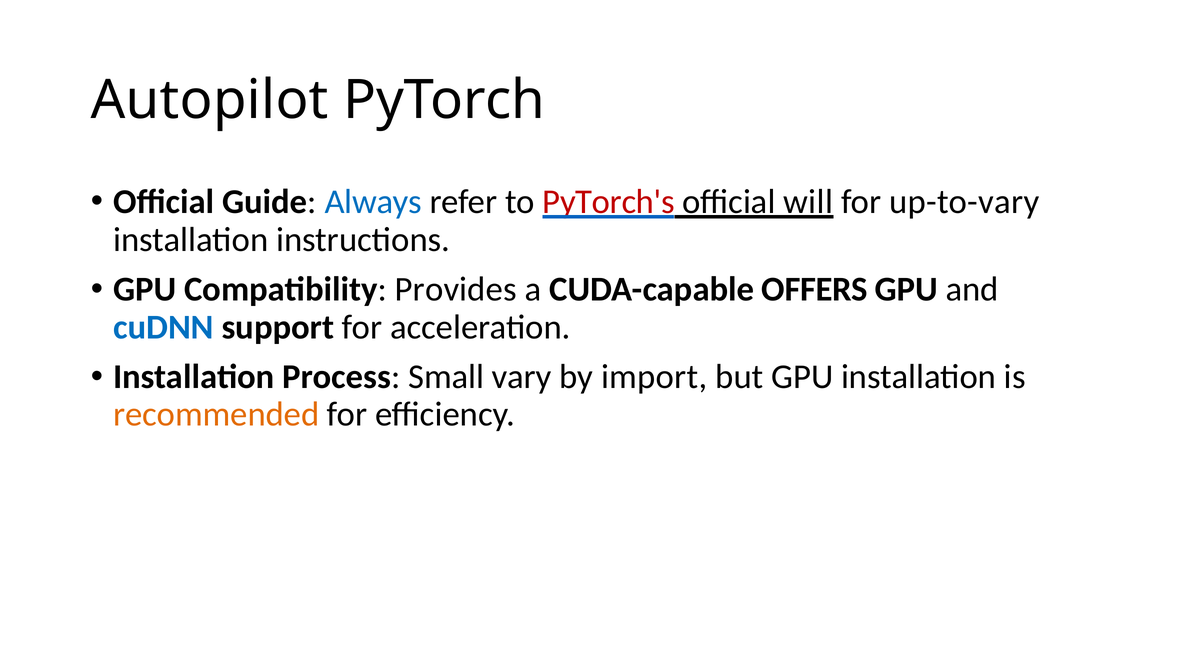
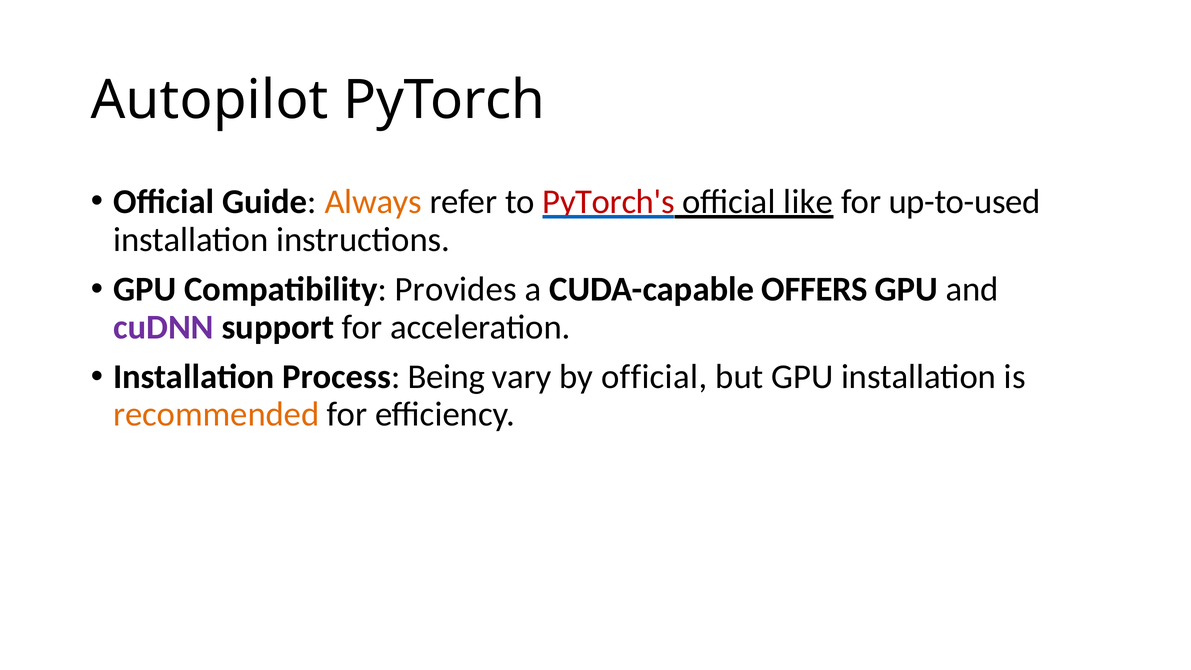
Always colour: blue -> orange (373, 202)
will: will -> like (808, 202)
up-to-vary: up-to-vary -> up-to-used (964, 202)
cuDNN colour: blue -> purple (163, 327)
Small: Small -> Being (446, 377)
by import: import -> official (654, 377)
